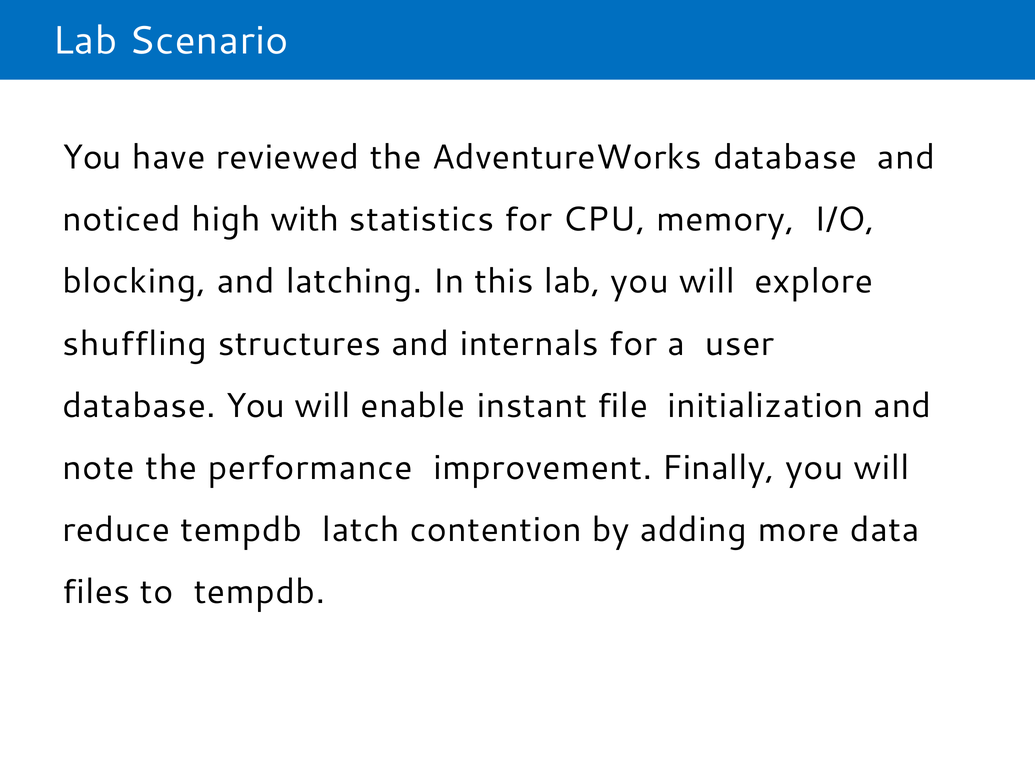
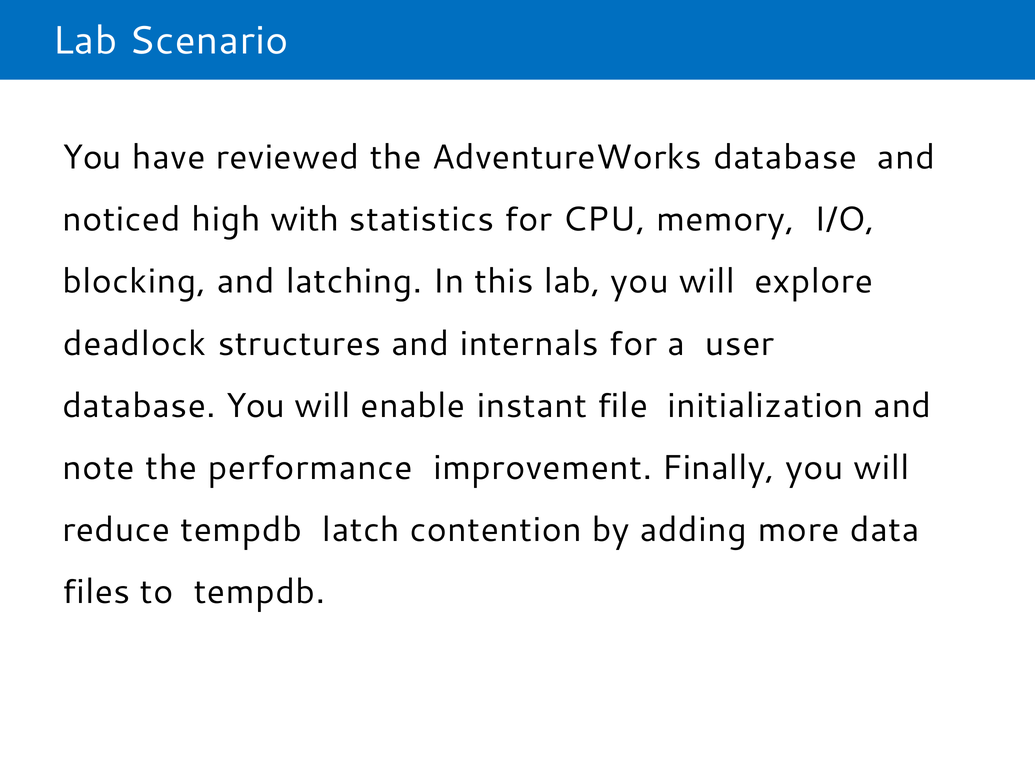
shuffling: shuffling -> deadlock (135, 344)
